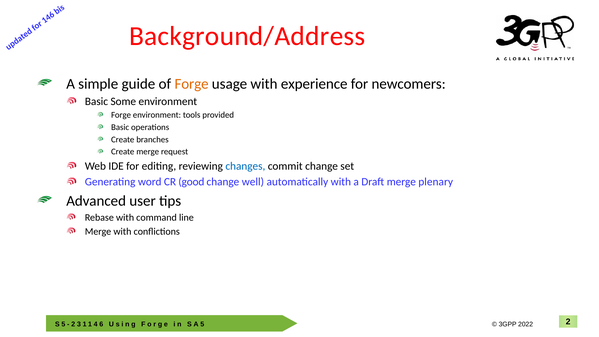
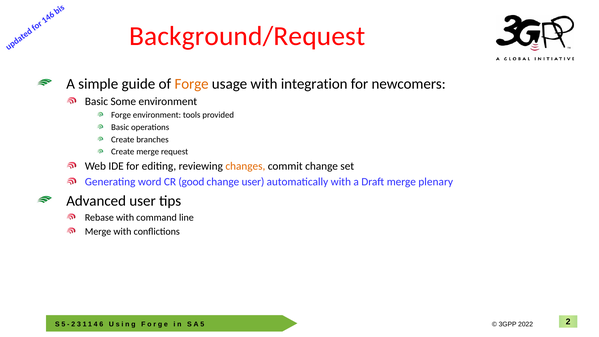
Background/Address: Background/Address -> Background/Request (247, 36)
experience: experience -> integration (314, 84)
changes colour: blue -> orange (245, 166)
change well: well -> user (253, 182)
